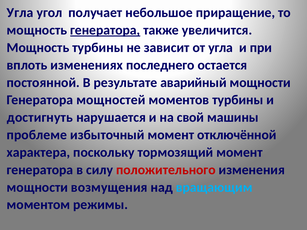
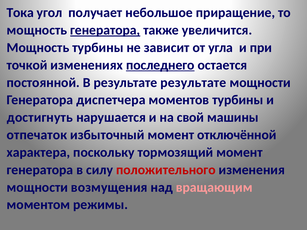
Угла: Угла -> Тока (20, 13)
вплоть: вплоть -> точкой (27, 65)
последнего underline: none -> present (160, 65)
результате аварийный: аварийный -> результате (193, 83)
мощностей: мощностей -> диспетчера (111, 100)
проблеме: проблеме -> отпечаток (37, 135)
вращающим colour: light blue -> pink (214, 187)
